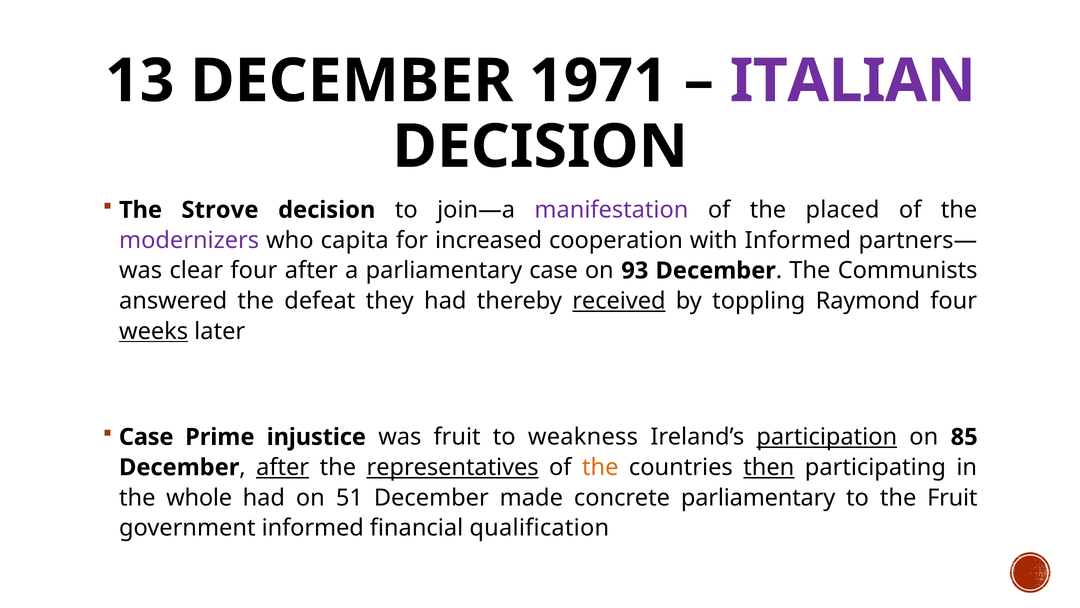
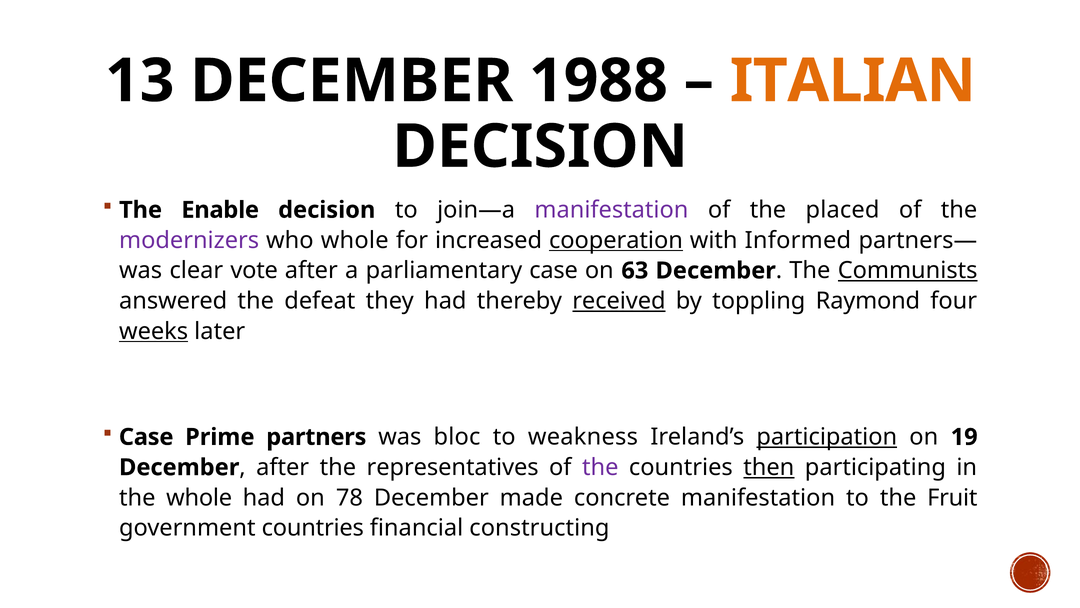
1971: 1971 -> 1988 (598, 81)
ITALIAN colour: purple -> orange (853, 81)
Strove: Strove -> Enable (220, 210)
who capita: capita -> whole (355, 240)
cooperation underline: none -> present (616, 240)
clear four: four -> vote (254, 270)
93: 93 -> 63 (635, 270)
Communists underline: none -> present (908, 270)
injustice: injustice -> partners (316, 437)
was fruit: fruit -> bloc (457, 437)
85: 85 -> 19 (964, 437)
after underline: present -> none (283, 467)
representatives underline: present -> none (453, 467)
the colour: orange -> purple (600, 467)
51: 51 -> 78 (349, 497)
concrete parliamentary: parliamentary -> manifestation (758, 497)
government informed: informed -> countries (313, 528)
qualification: qualification -> constructing (539, 528)
